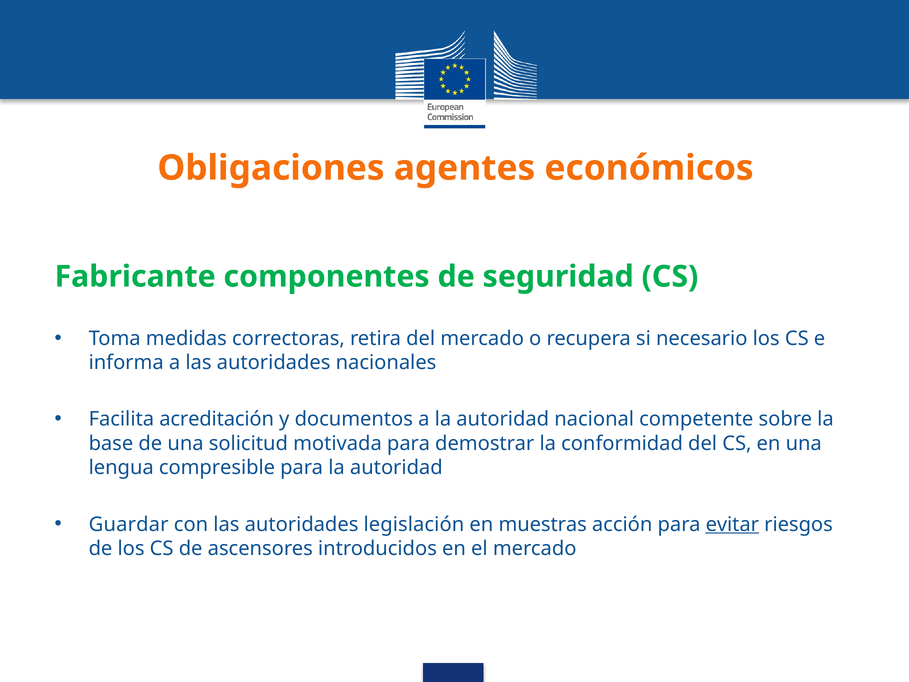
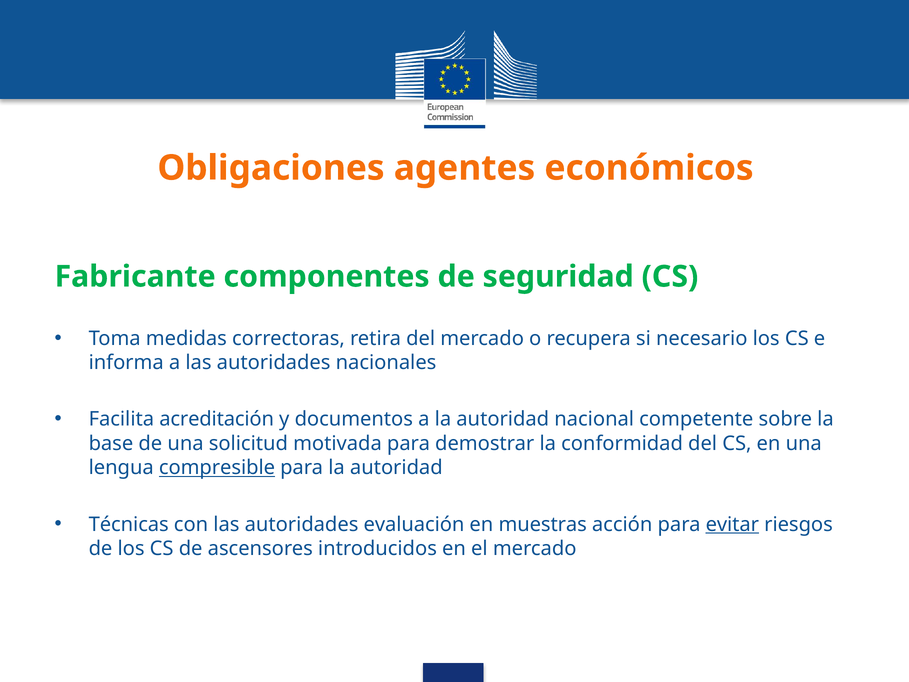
compresible underline: none -> present (217, 468)
Guardar: Guardar -> Técnicas (129, 524)
legislación: legislación -> evaluación (414, 524)
